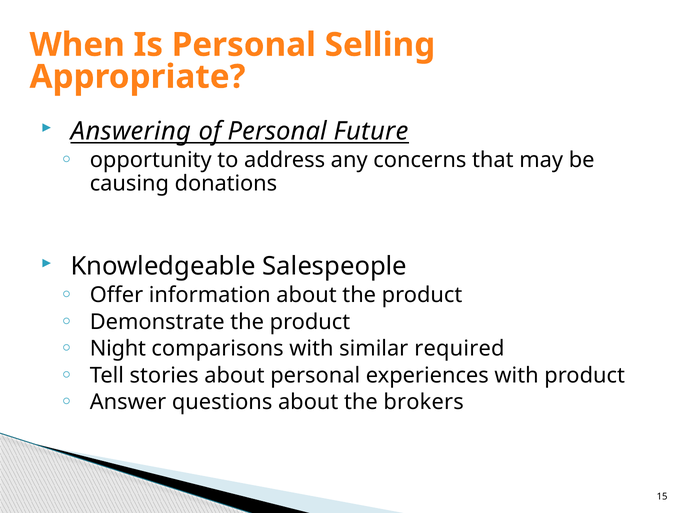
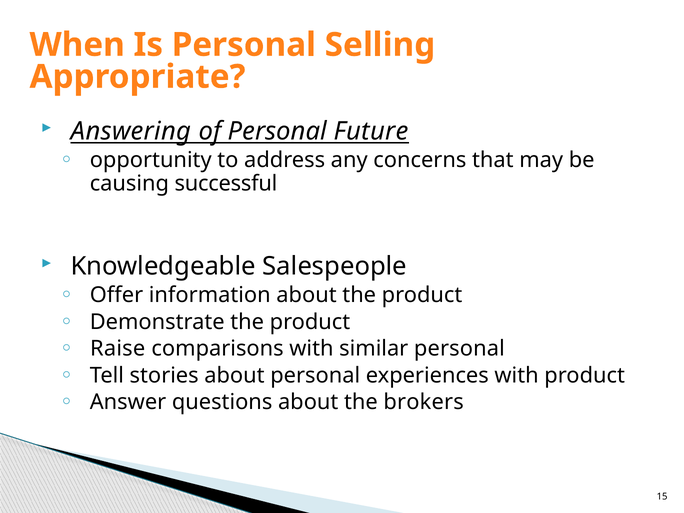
donations: donations -> successful (226, 184)
Night: Night -> Raise (118, 349)
similar required: required -> personal (459, 349)
